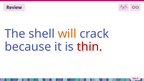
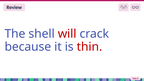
will colour: orange -> red (67, 34)
